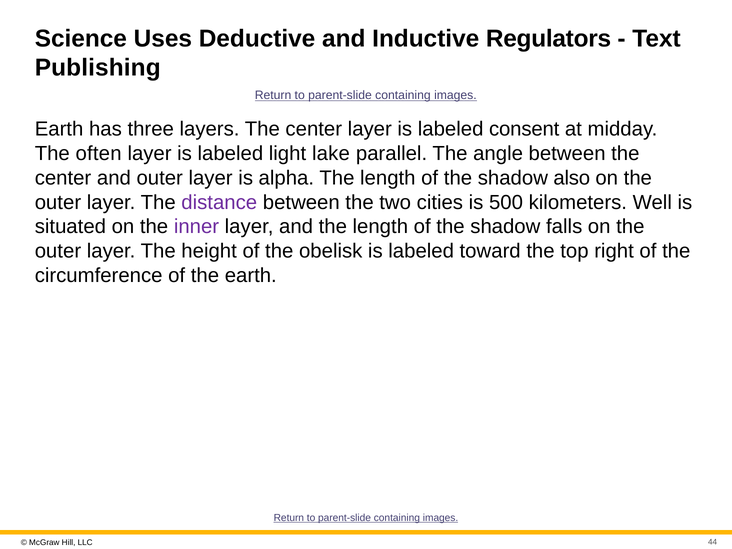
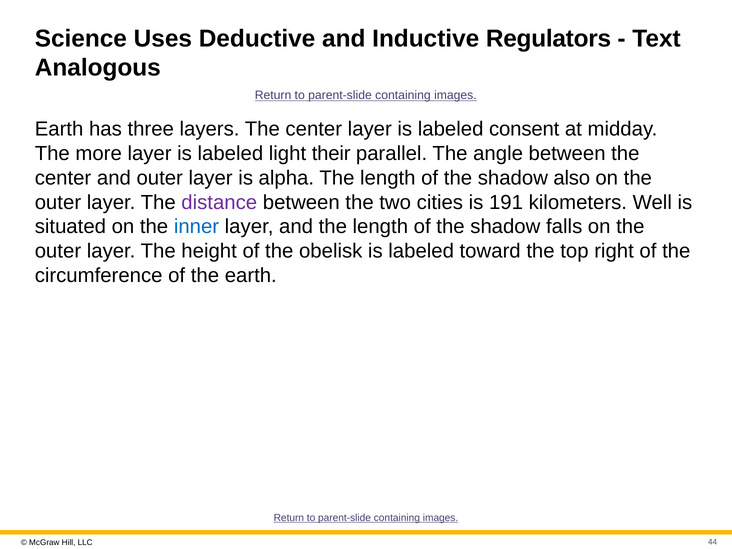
Publishing: Publishing -> Analogous (98, 68)
often: often -> more (99, 154)
lake: lake -> their (331, 154)
500: 500 -> 191 (506, 202)
inner colour: purple -> blue (196, 227)
